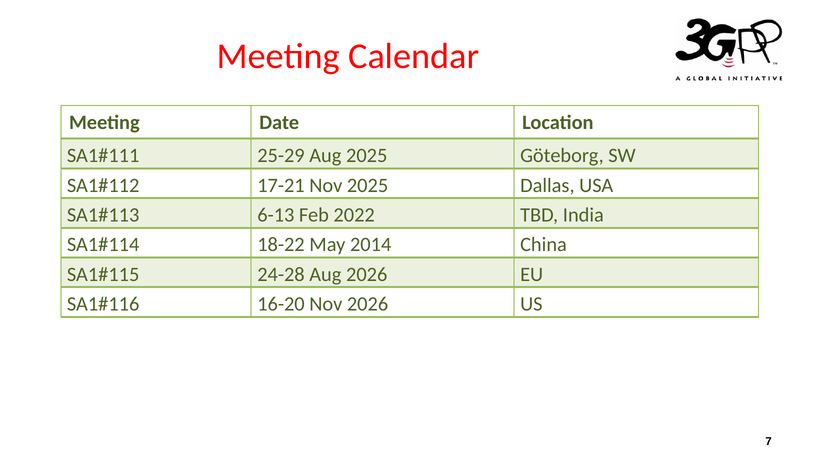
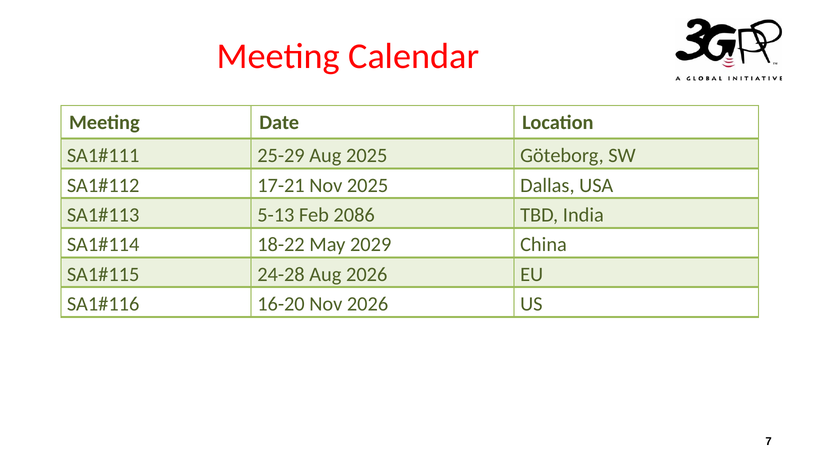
6-13: 6-13 -> 5-13 (276, 215)
2022: 2022 -> 2086 (354, 215)
2014: 2014 -> 2029 (371, 245)
